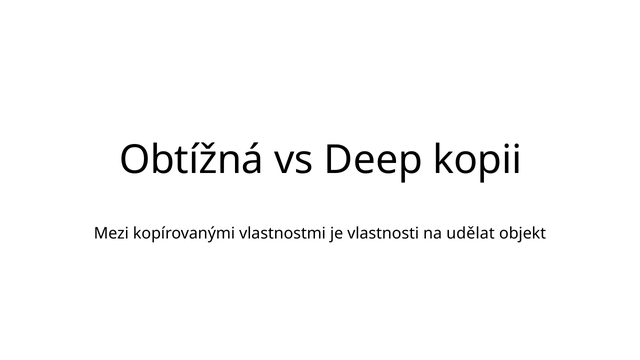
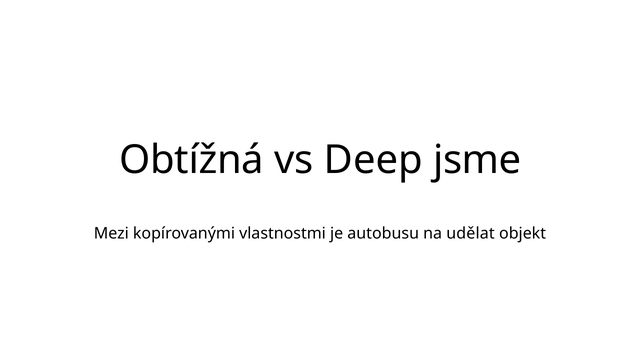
kopii: kopii -> jsme (477, 160)
vlastnosti: vlastnosti -> autobusu (383, 233)
